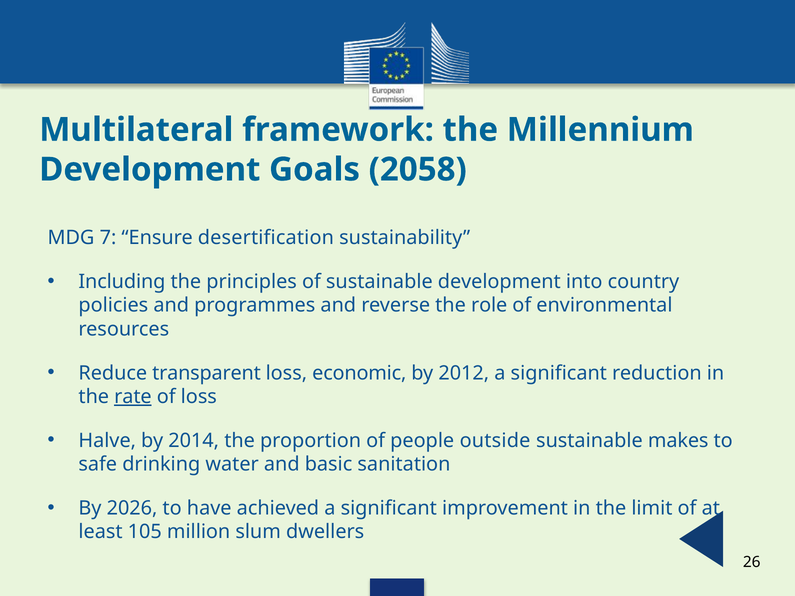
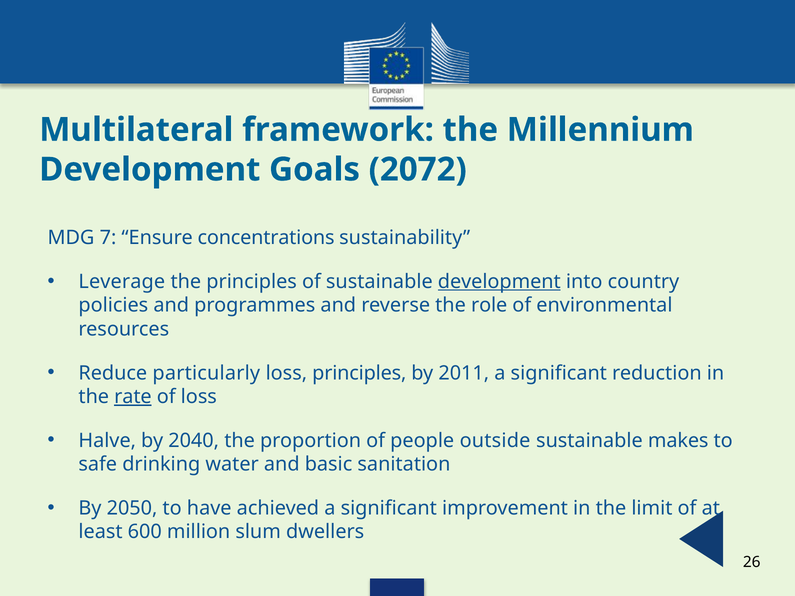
2058: 2058 -> 2072 (418, 170)
desertification: desertification -> concentrations (266, 238)
Including: Including -> Leverage (122, 282)
development underline: none -> present (499, 282)
transparent: transparent -> particularly (206, 373)
loss economic: economic -> principles (359, 373)
2012: 2012 -> 2011 (464, 373)
2014: 2014 -> 2040 (194, 441)
2026: 2026 -> 2050 (132, 508)
105: 105 -> 600 (145, 532)
